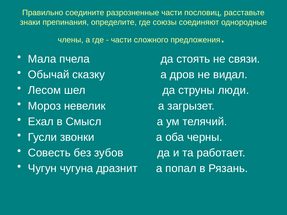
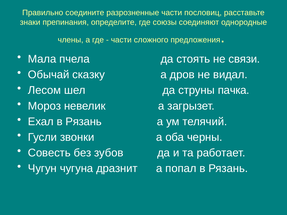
люди: люди -> пачка (234, 90)
Ехал в Смысл: Смысл -> Рязань (84, 122)
